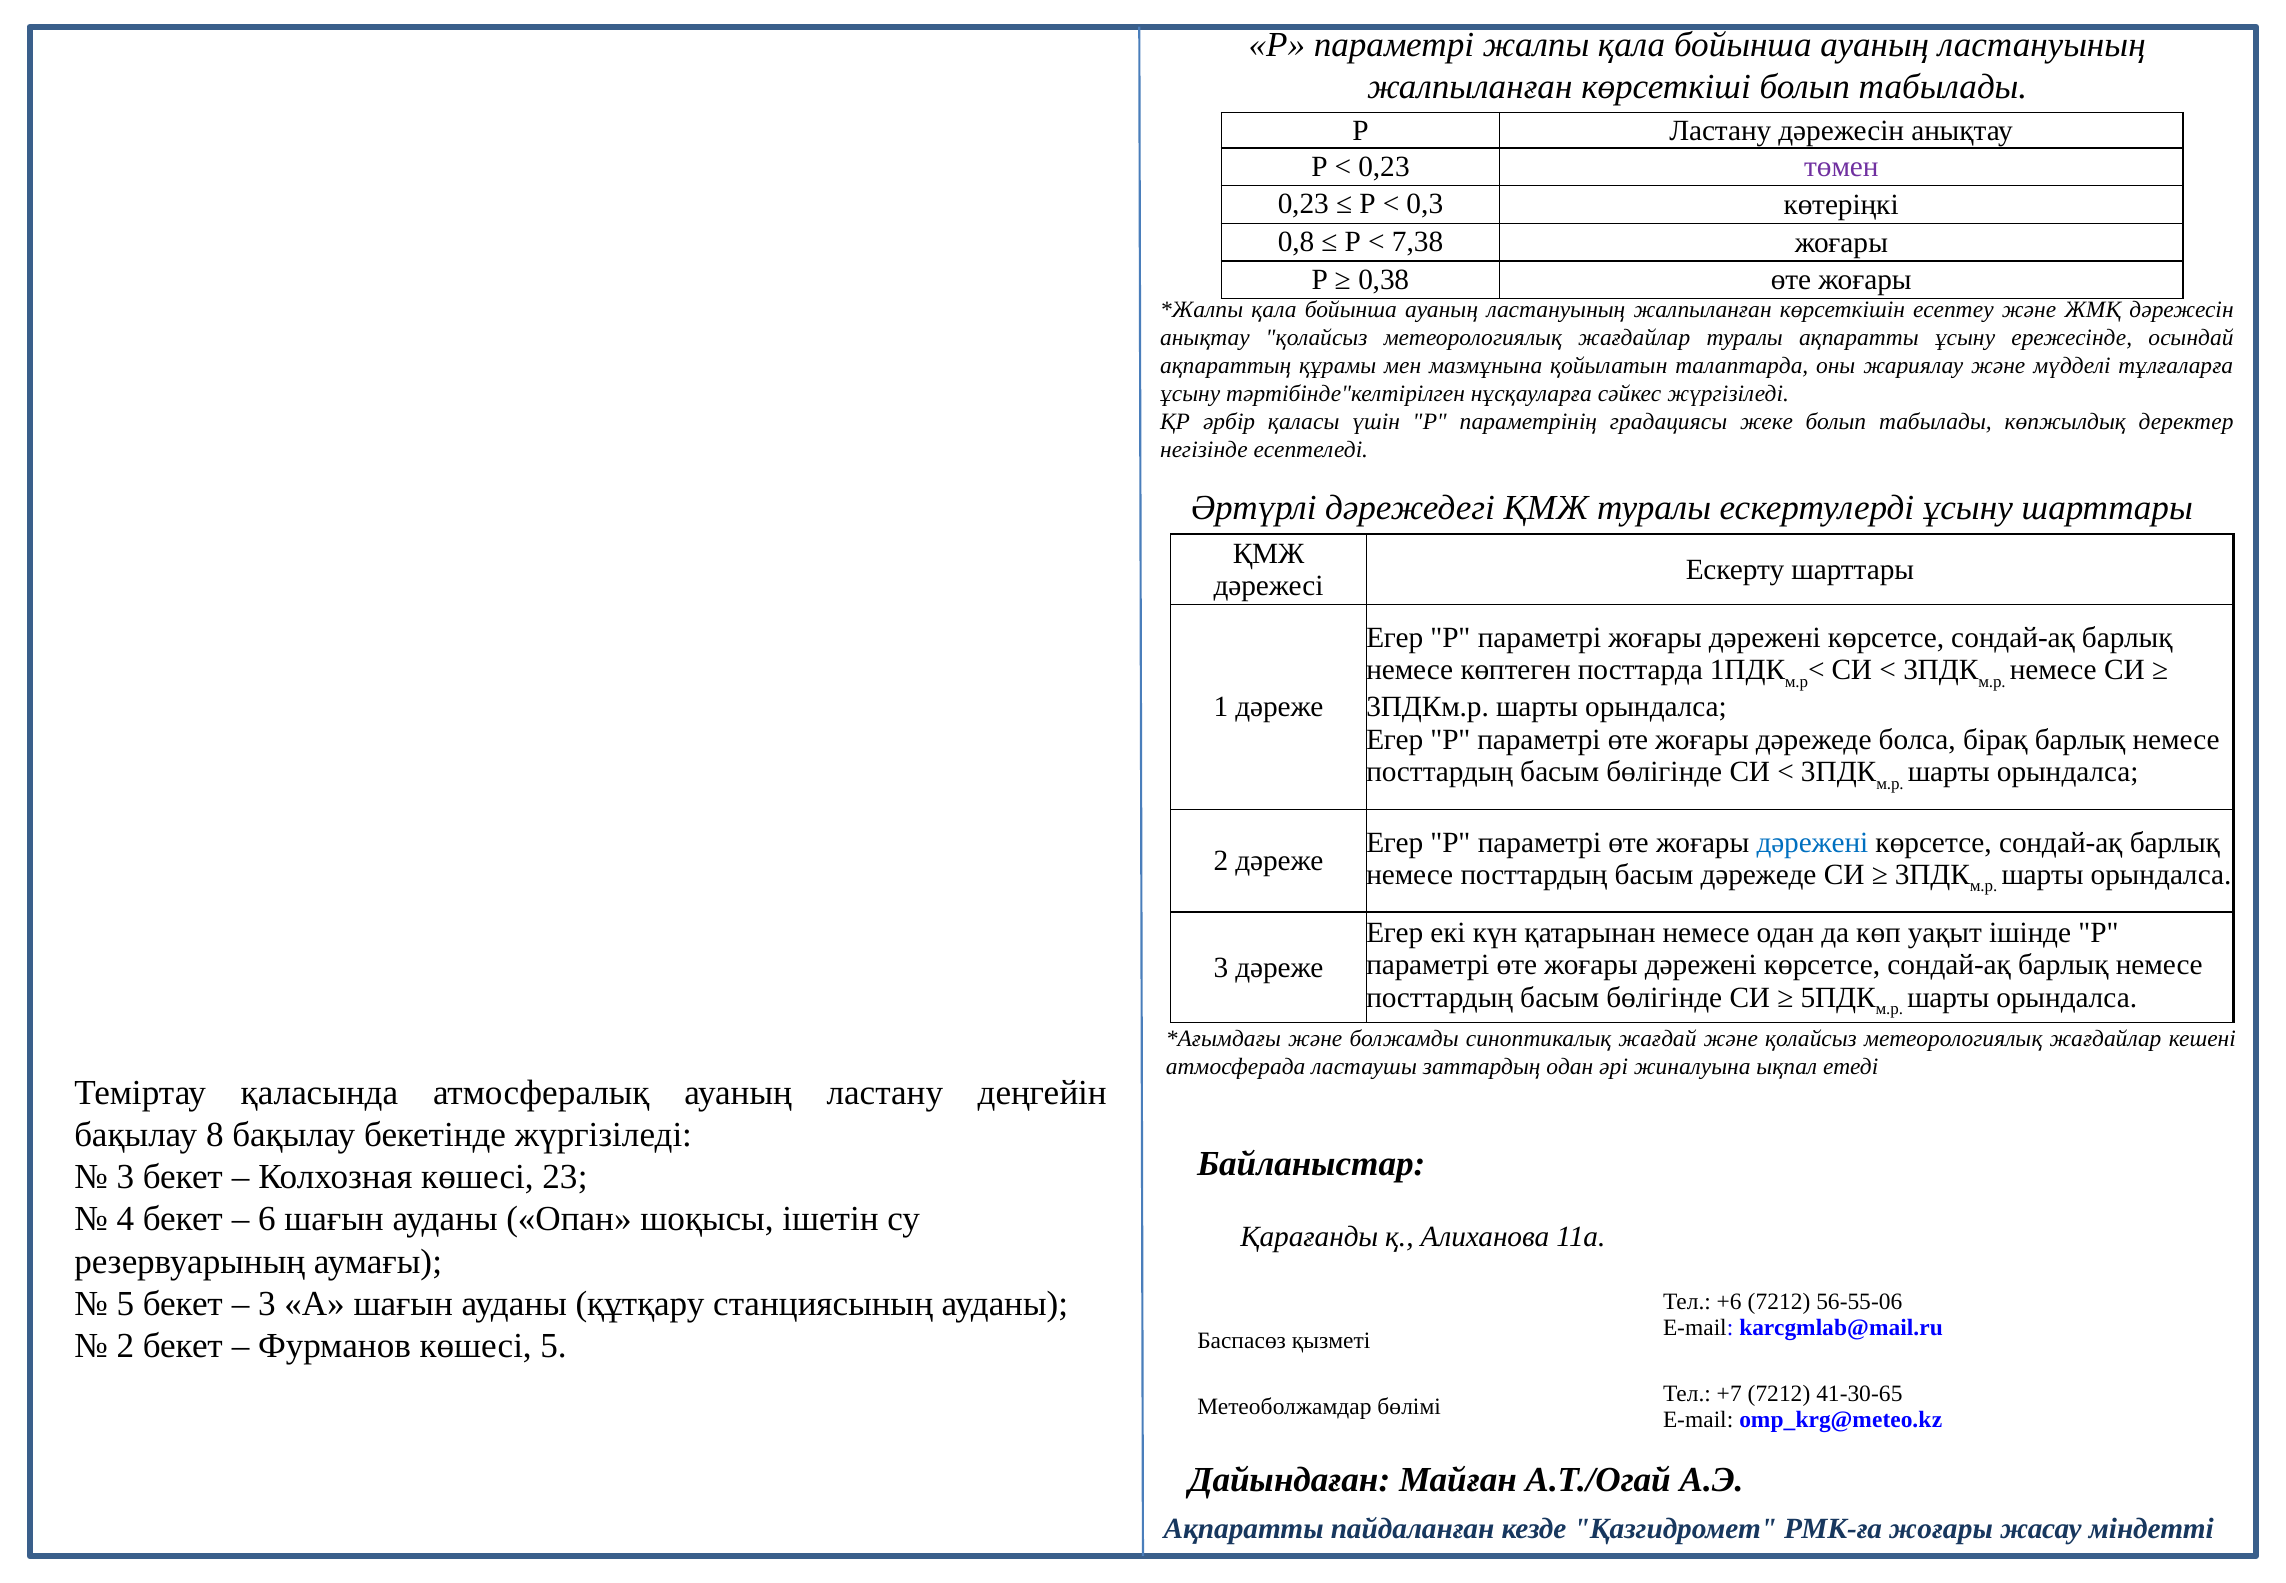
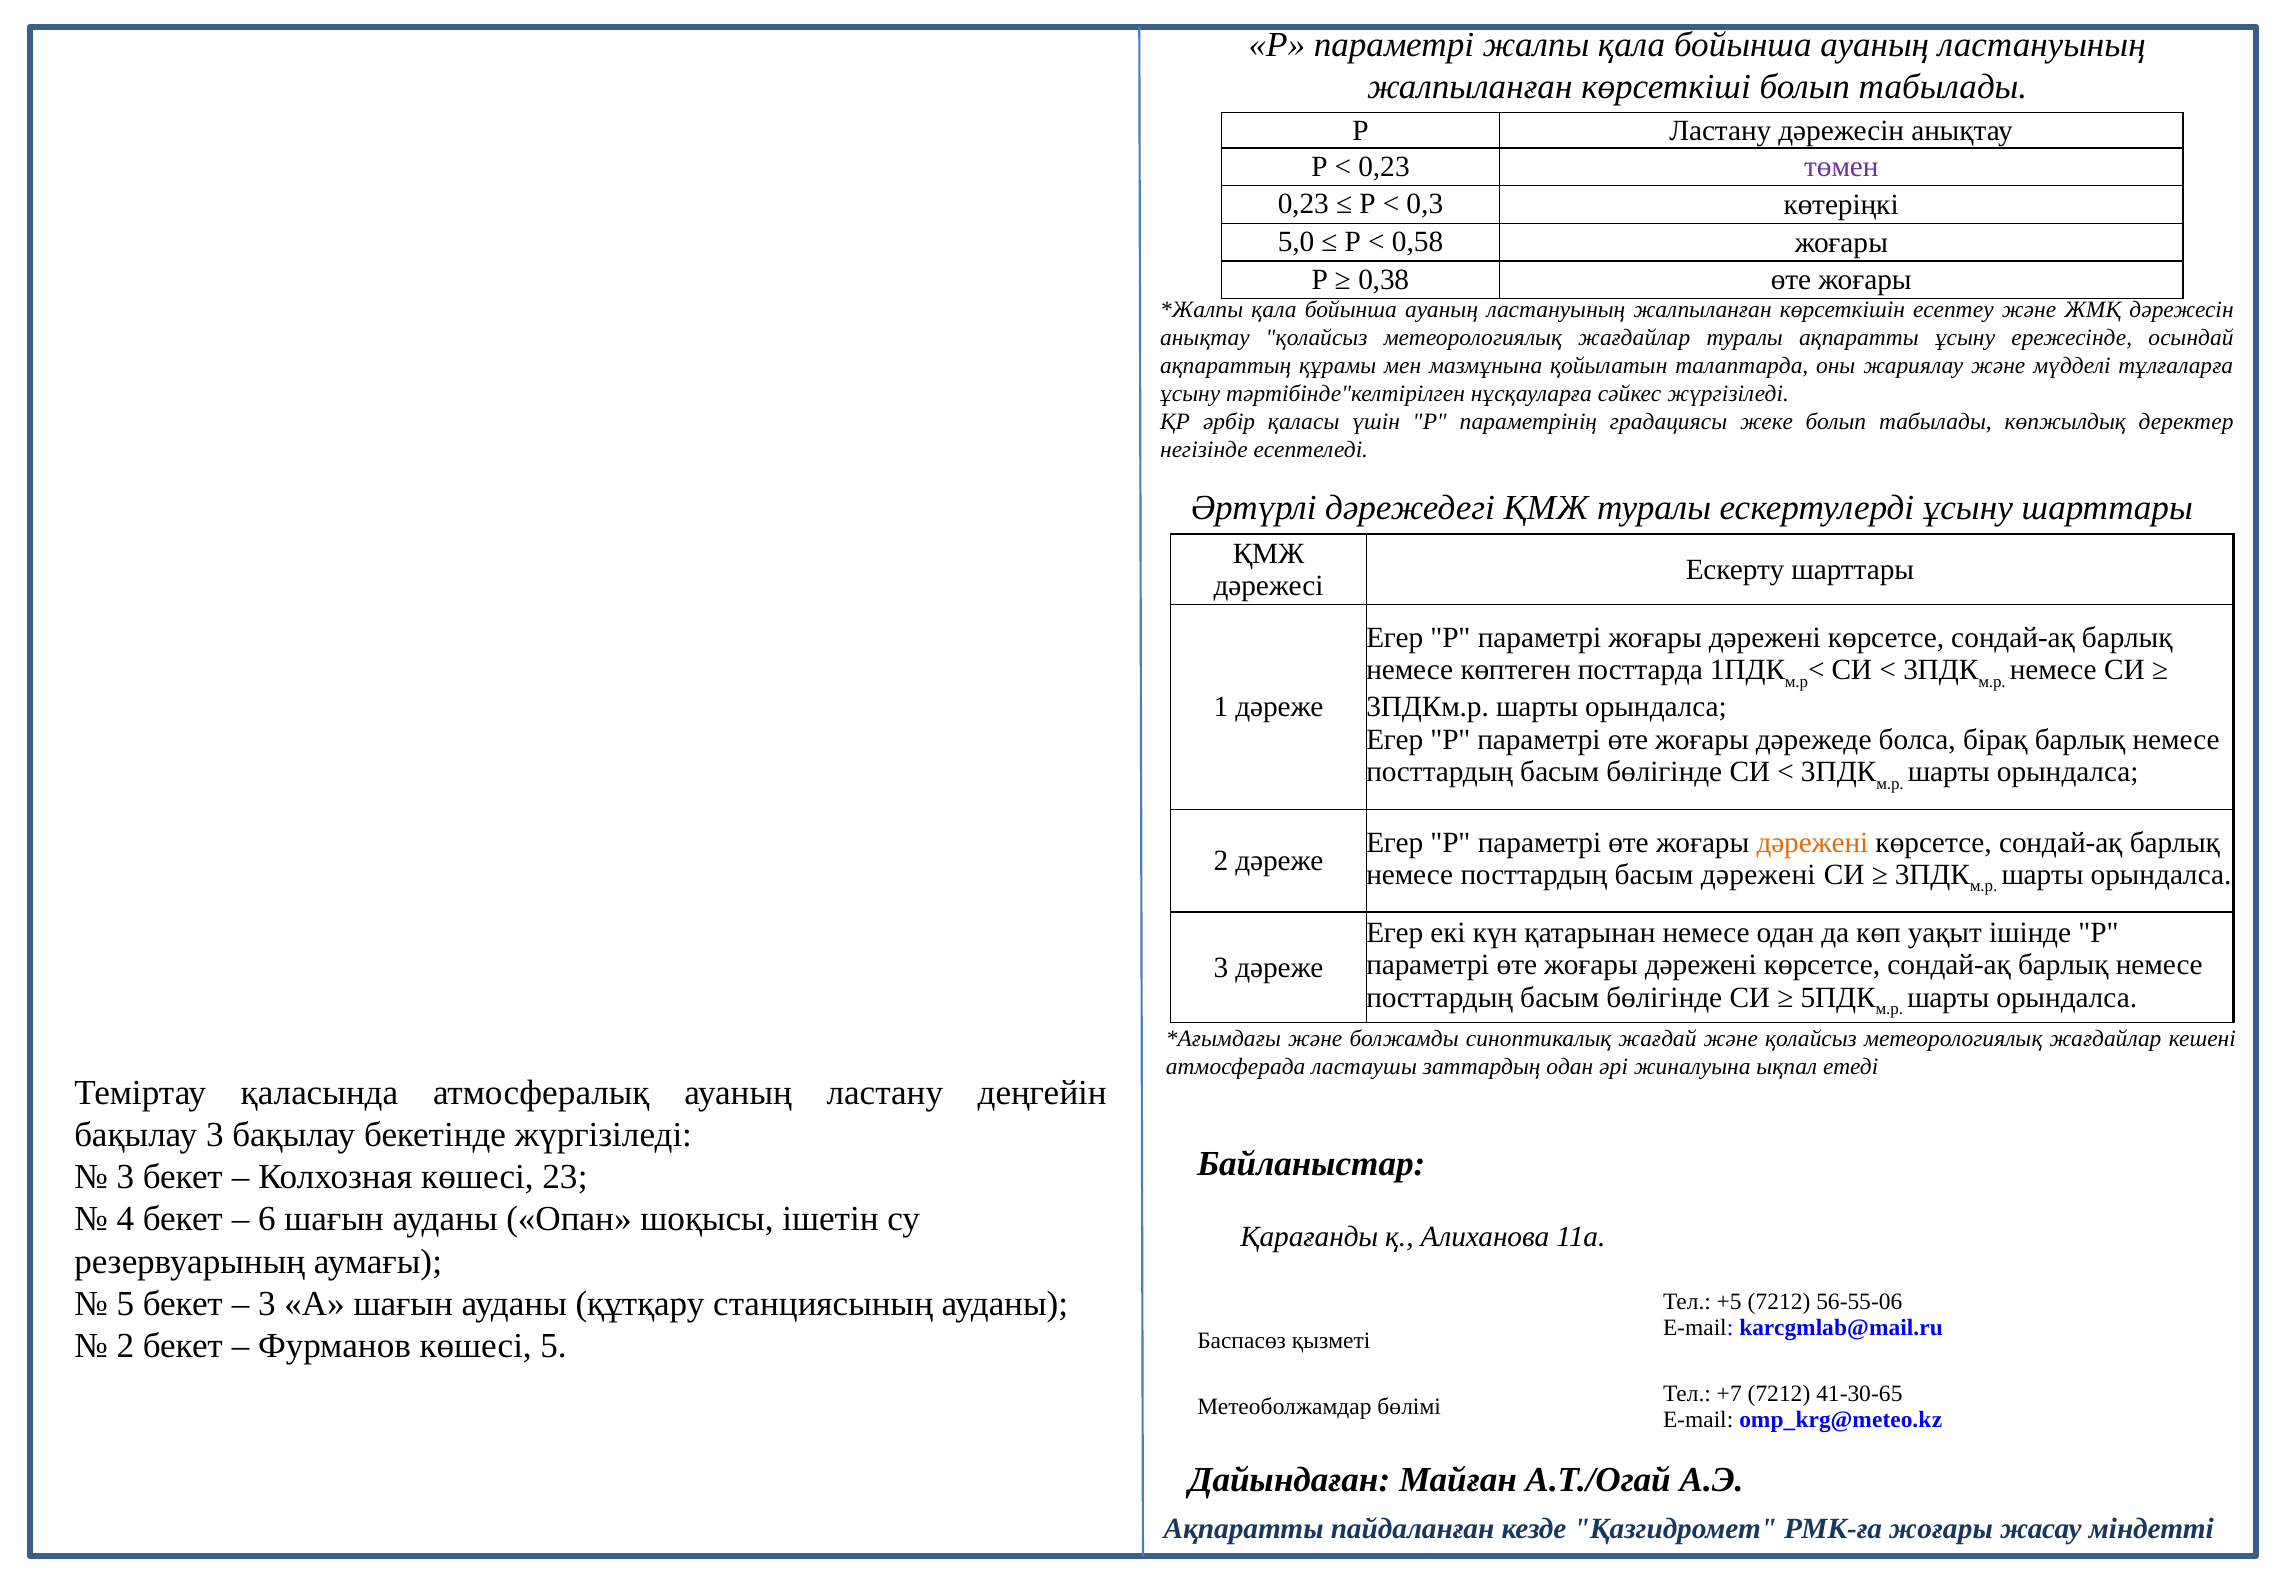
0,8: 0,8 -> 5,0 (1296, 242)
7,38: 7,38 -> 0,58 (1418, 242)
дәрежені colour: blue -> orange (1812, 842)
басым дәрежеде: дәрежеде -> дәрежені (1758, 875)
бақылау 8: 8 -> 3 (215, 1135)
+6: +6 -> +5 (1729, 1302)
